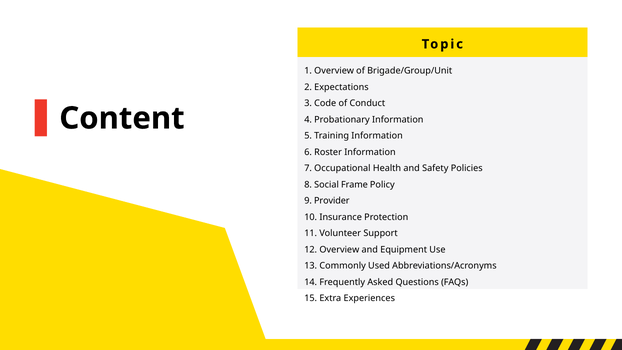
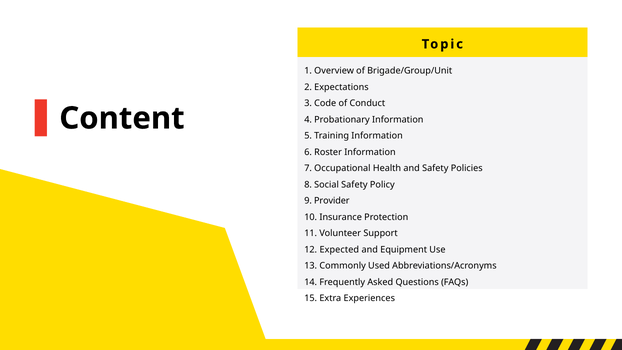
Social Frame: Frame -> Safety (354, 185)
12 Overview: Overview -> Expected (339, 250)
